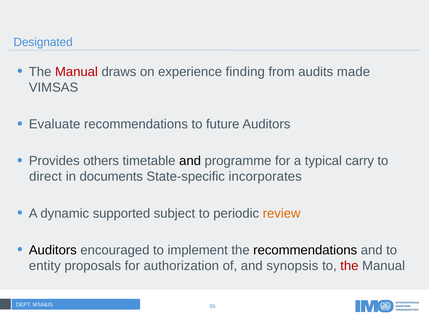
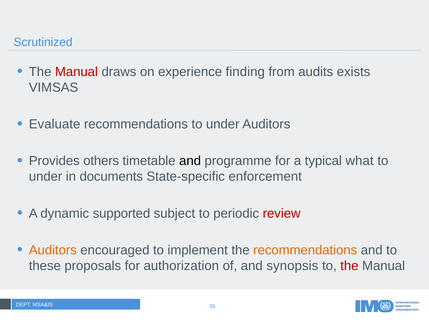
Designated: Designated -> Scrutinized (43, 42)
made: made -> exists (354, 72)
recommendations to future: future -> under (223, 124)
carry: carry -> what (360, 161)
direct: direct -> under (46, 177)
incorporates: incorporates -> enforcement (265, 177)
review colour: orange -> red (282, 213)
Auditors colour: black -> orange (53, 250)
recommendations colour: black -> orange (305, 250)
entity: entity -> these (45, 266)
